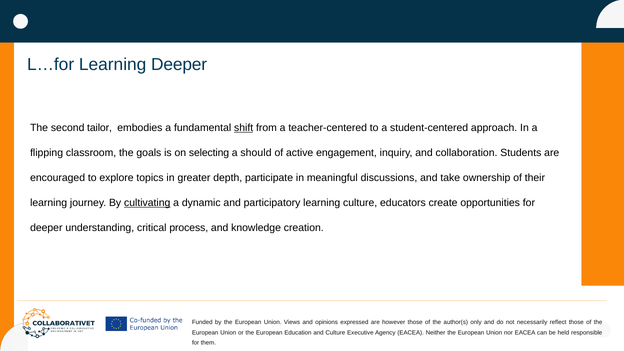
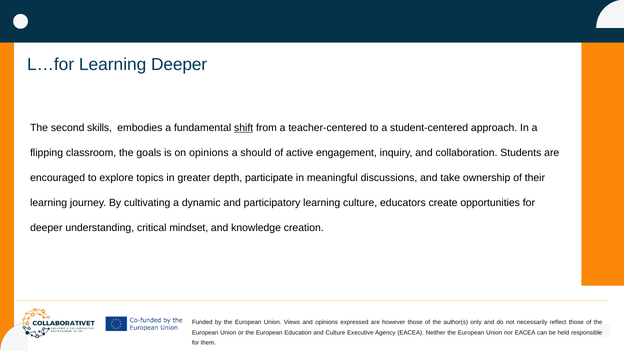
tailor: tailor -> skills (100, 128)
on selecting: selecting -> opinions (209, 153)
cultivating underline: present -> none (147, 203)
process: process -> mindset (189, 228)
